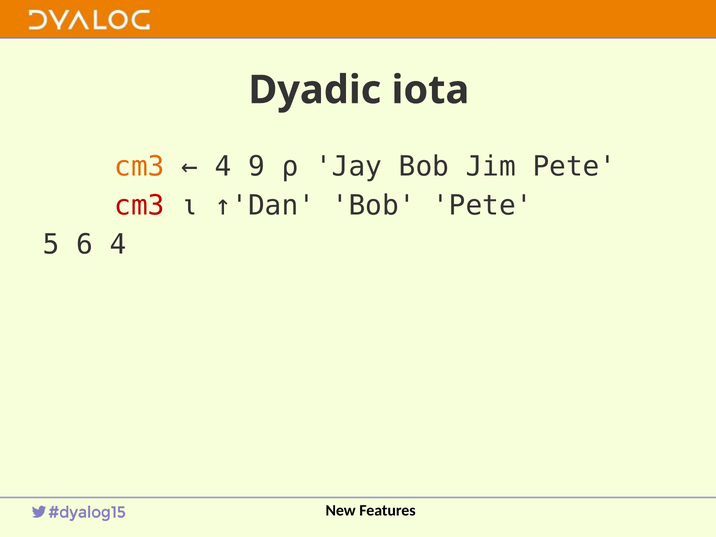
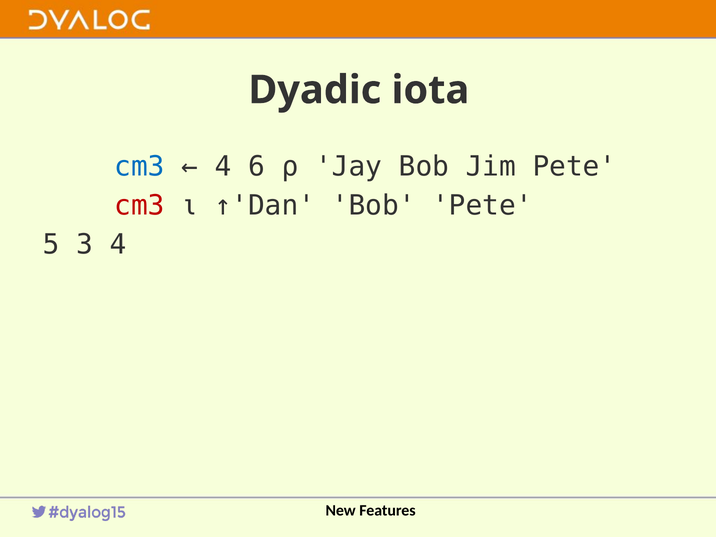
cm3 colour: orange -> blue (140, 167)
9: 9 -> 6 (257, 167)
6: 6 -> 3 (85, 245)
